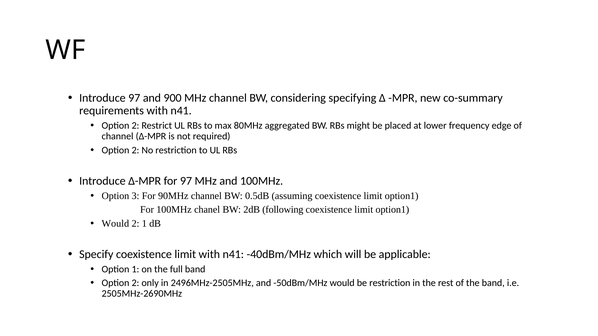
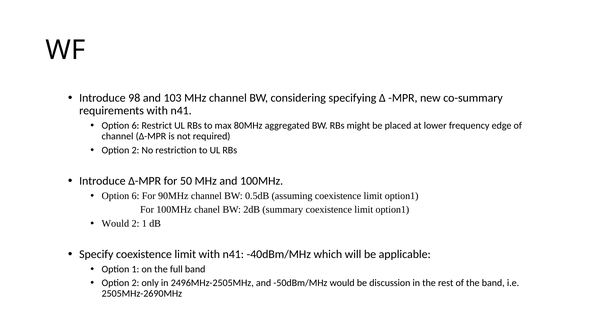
Introduce 97: 97 -> 98 (134, 98)
900: 900 -> 103 (173, 98)
2: 2 -> 6 (135, 126)
for 97: 97 -> 50 (186, 181)
3: 3 -> 6 (136, 196)
following: following -> summary (283, 210)
be restriction: restriction -> discussion (390, 283)
